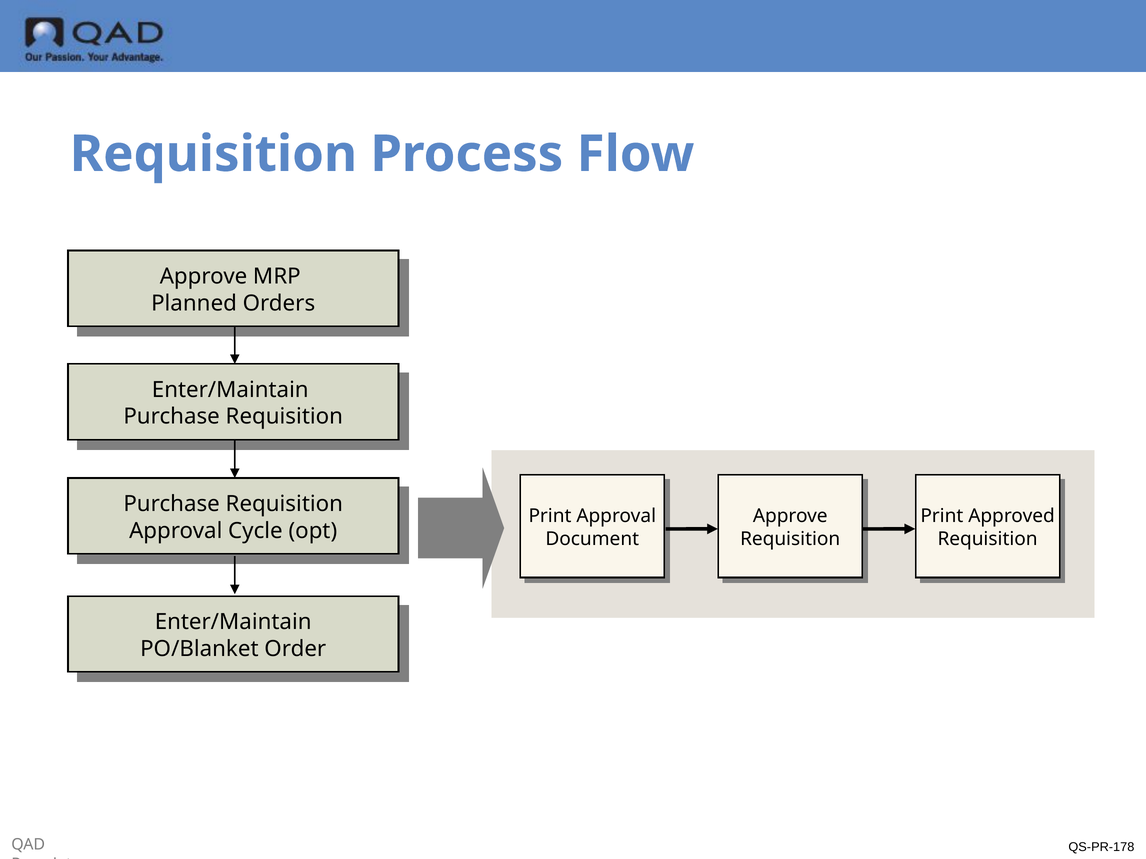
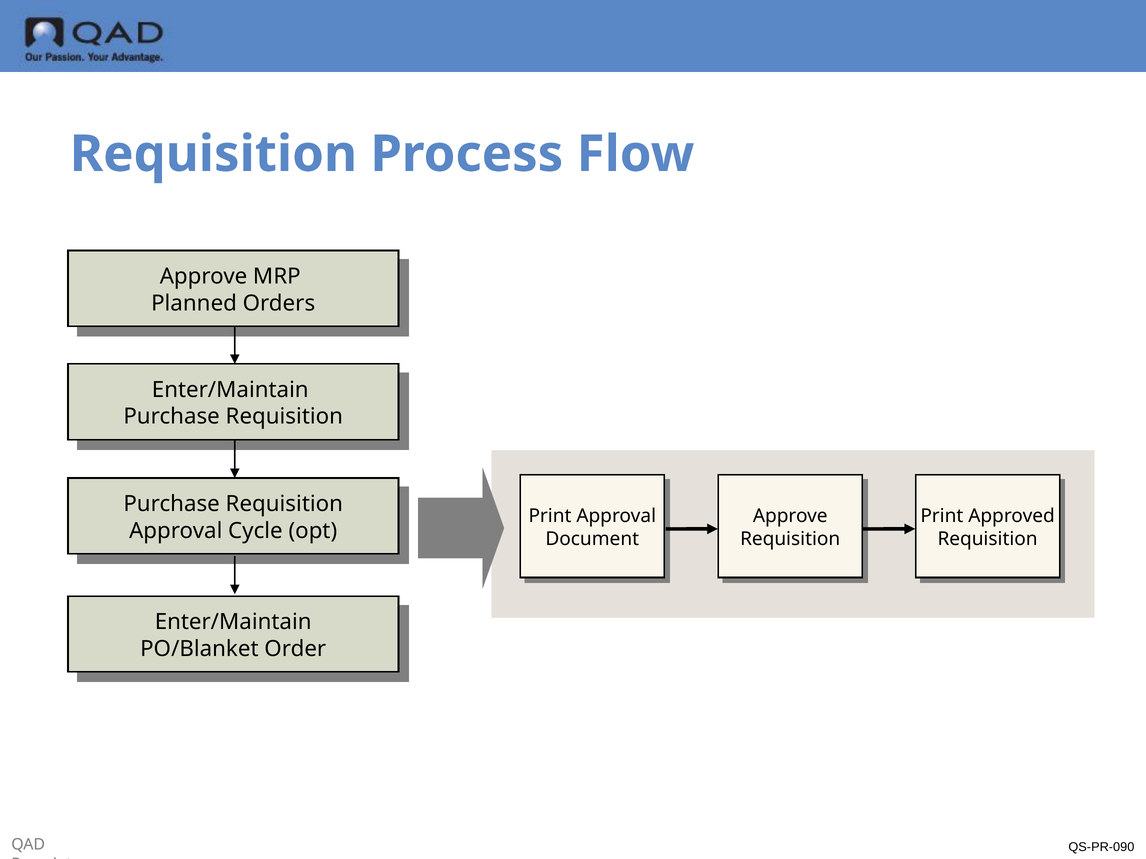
QS-PR-178: QS-PR-178 -> QS-PR-090 (1101, 847)
